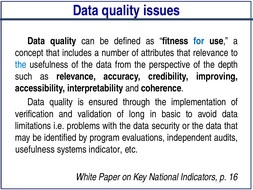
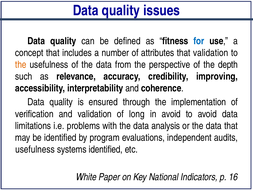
that relevance: relevance -> validation (211, 53)
the colour: blue -> orange (21, 65)
in basic: basic -> avoid (171, 114)
security: security -> analysis (166, 126)
systems indicator: indicator -> identified (106, 149)
